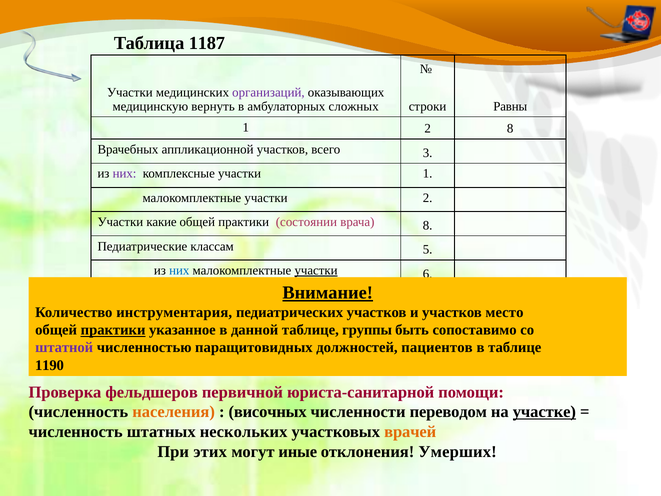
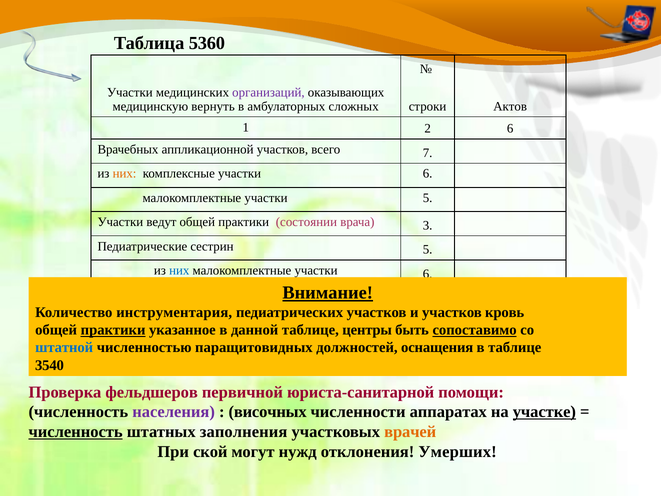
1187: 1187 -> 5360 (207, 43)
Равны: Равны -> Актов (510, 106)
2 8: 8 -> 6 (510, 129)
3: 3 -> 7 (428, 153)
них colour: purple -> orange (125, 174)
комплексные участки 1: 1 -> 6 (428, 174)
участки 2: 2 -> 5 (428, 198)
какие: какие -> ведут (161, 222)
врача 8: 8 -> 3 (428, 225)
классам: классам -> сестрин (212, 246)
участки underline: present -> none (316, 270)
место: место -> кровь (505, 312)
группы: группы -> центры (367, 330)
сопоставимо underline: none -> present (475, 330)
штатной colour: purple -> blue (64, 347)
пациентов: пациентов -> оснащения (437, 347)
1190: 1190 -> 3540 (49, 365)
населения colour: orange -> purple (174, 412)
переводом: переводом -> аппаратах (448, 412)
численность underline: none -> present (76, 432)
нескольких: нескольких -> заполнения (244, 432)
этих: этих -> ской (210, 451)
иные: иные -> нужд (298, 451)
